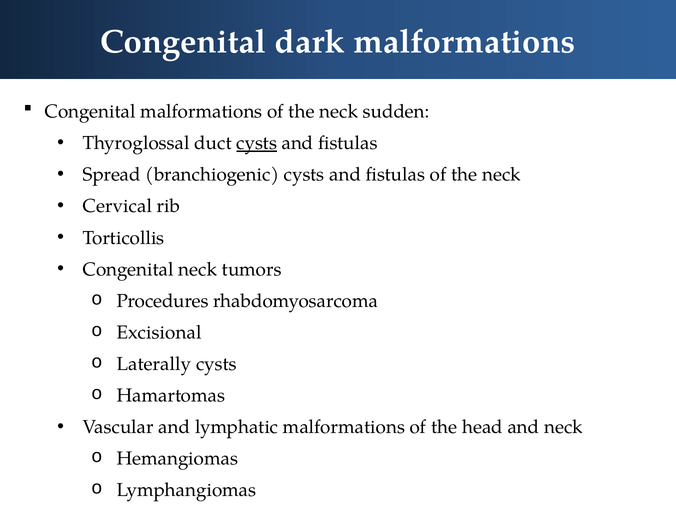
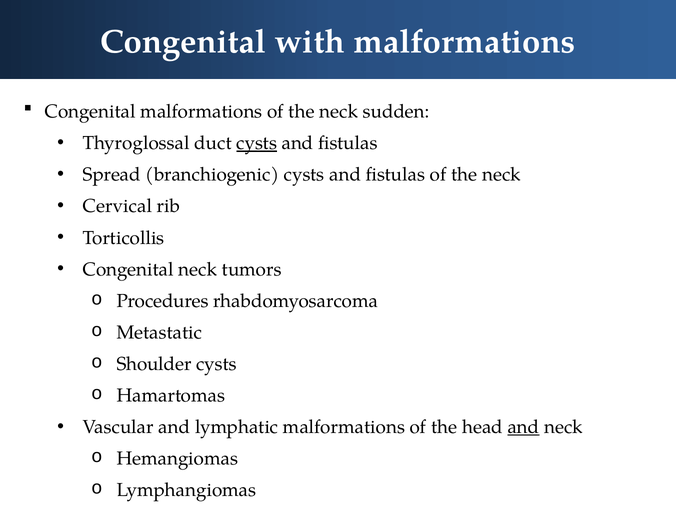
dark: dark -> with (310, 42)
Excisional: Excisional -> Metastatic (159, 332)
Laterally: Laterally -> Shoulder (154, 364)
and underline: none -> present (523, 427)
